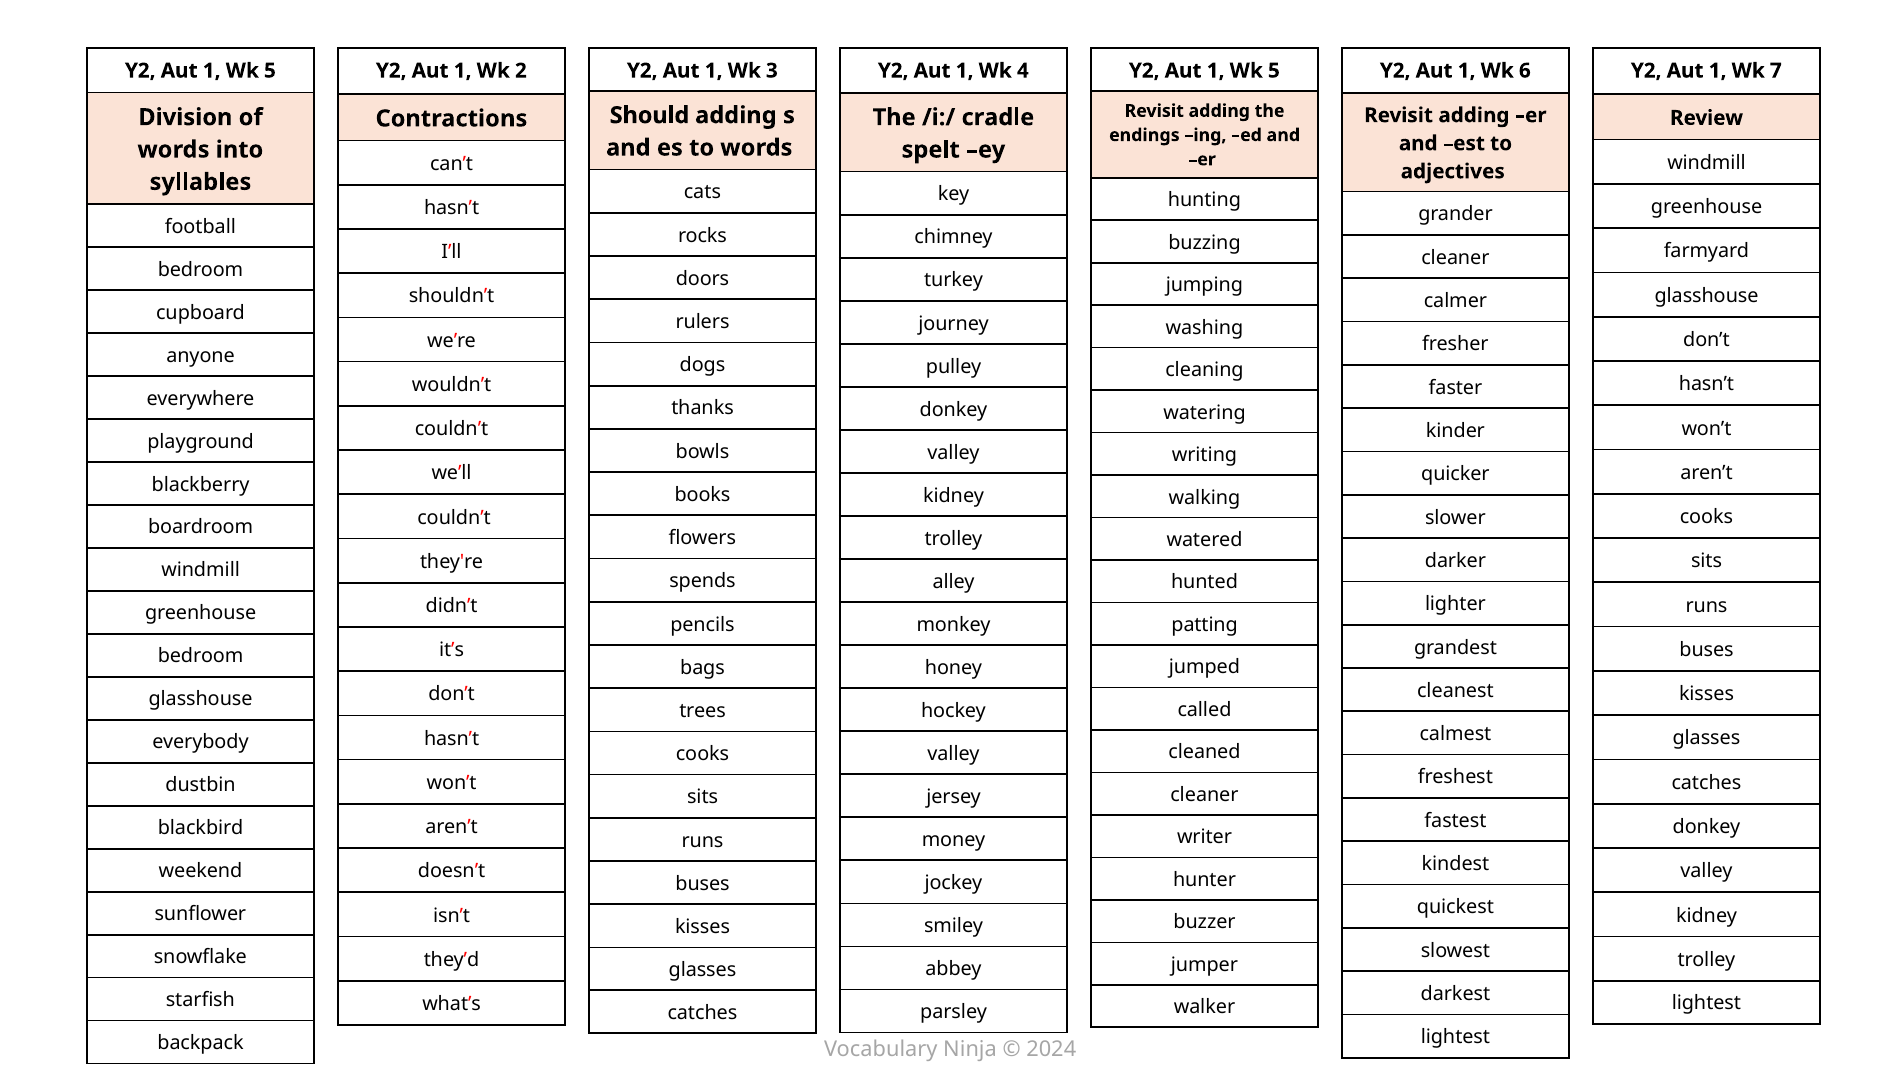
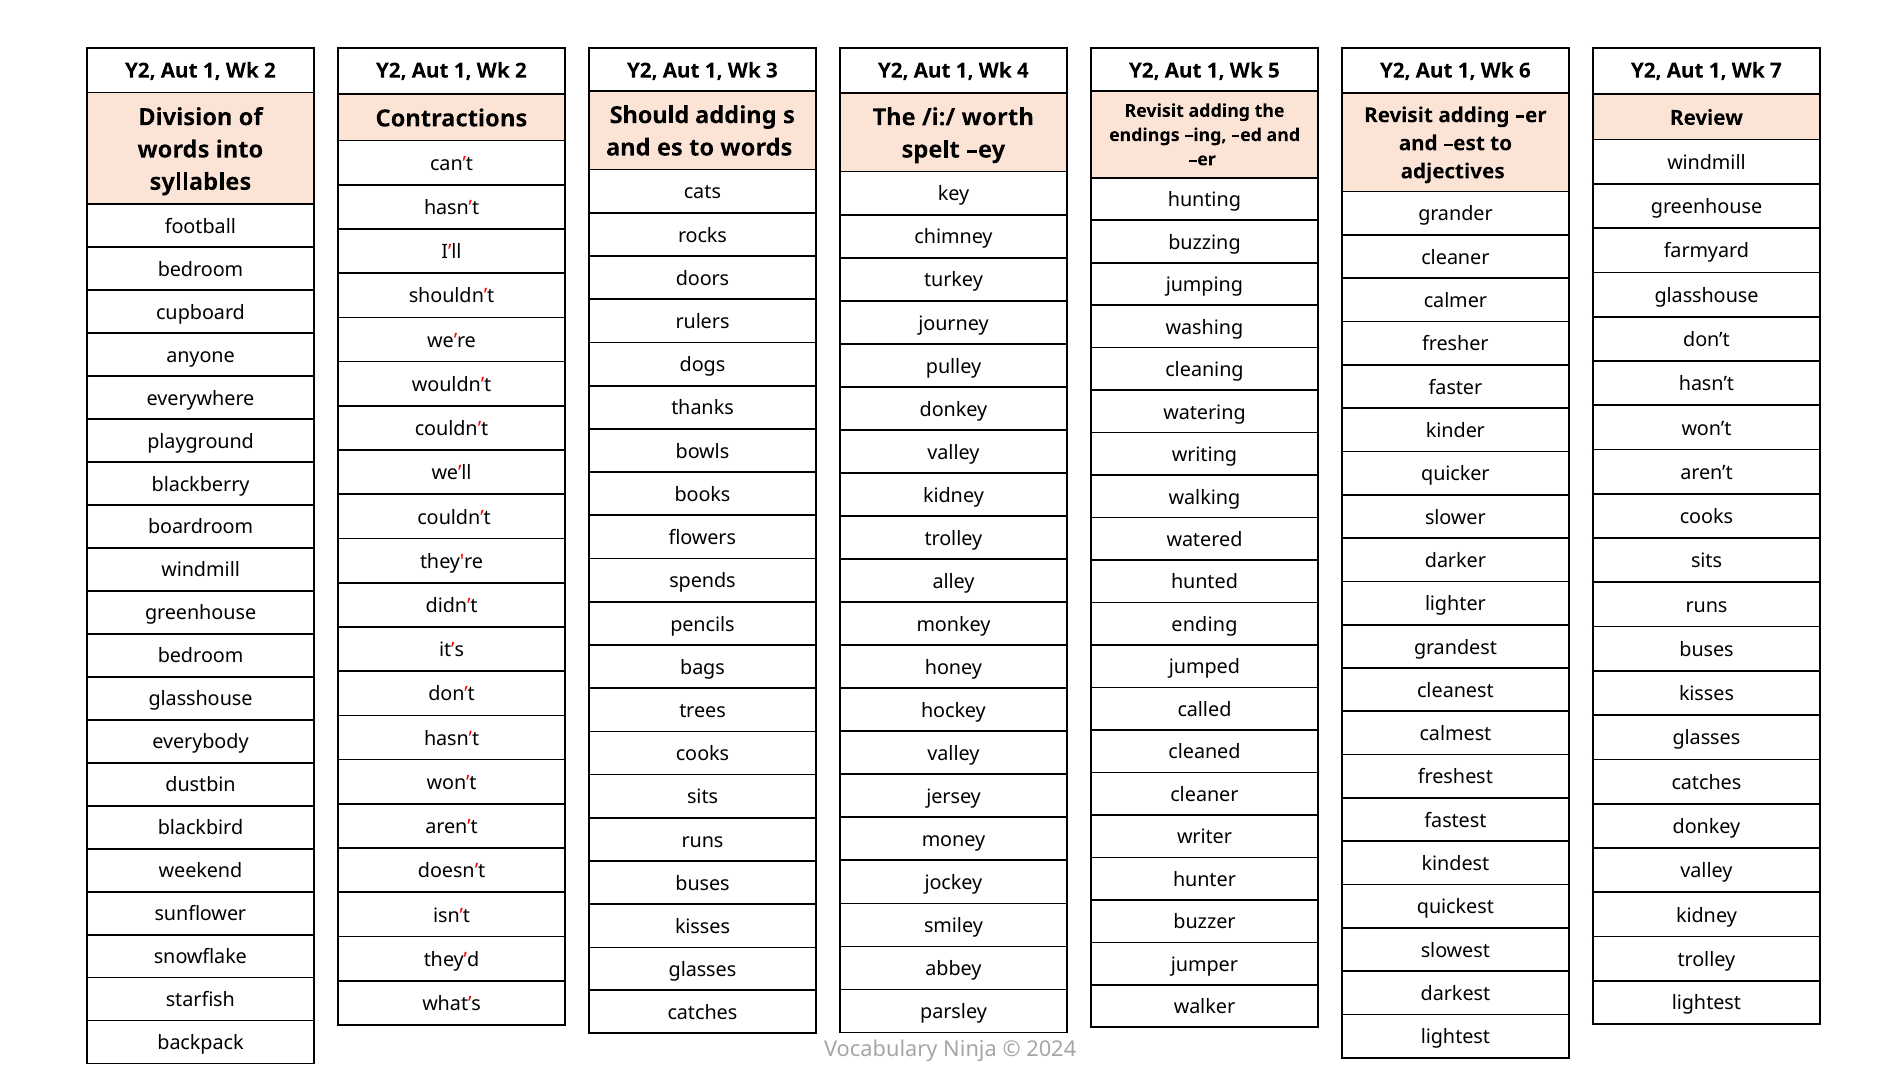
5: 5 -> 2 (270, 71)
cradle: cradle -> worth (998, 117)
patting: patting -> ending (1204, 625)
